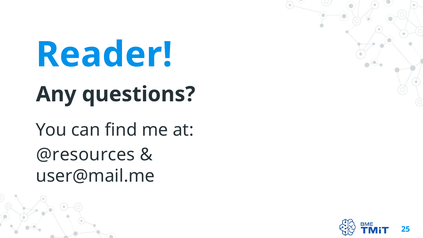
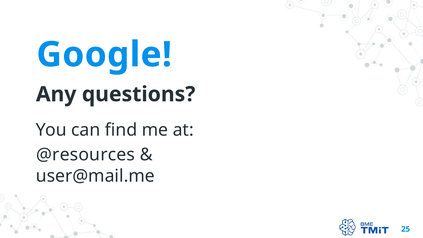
Reader: Reader -> Google (104, 55)
